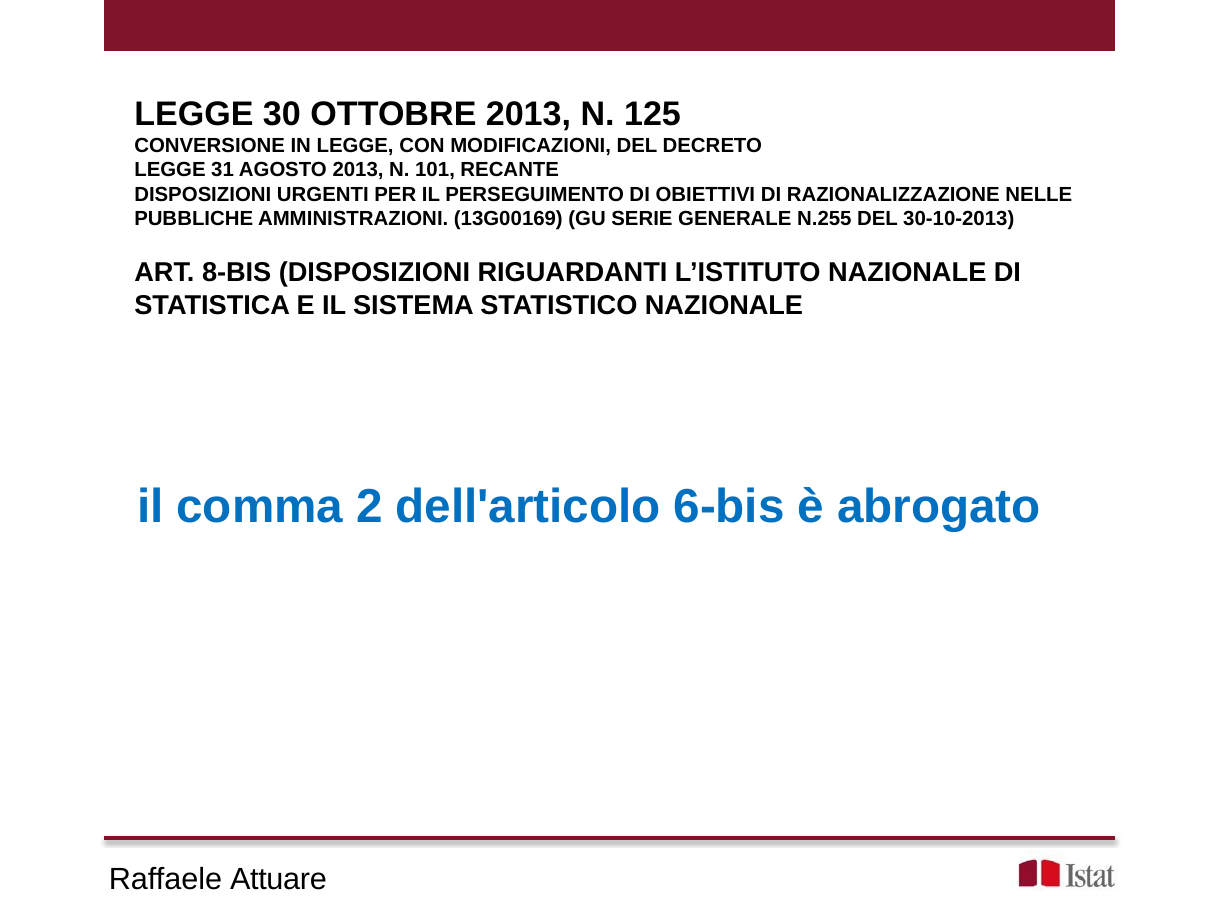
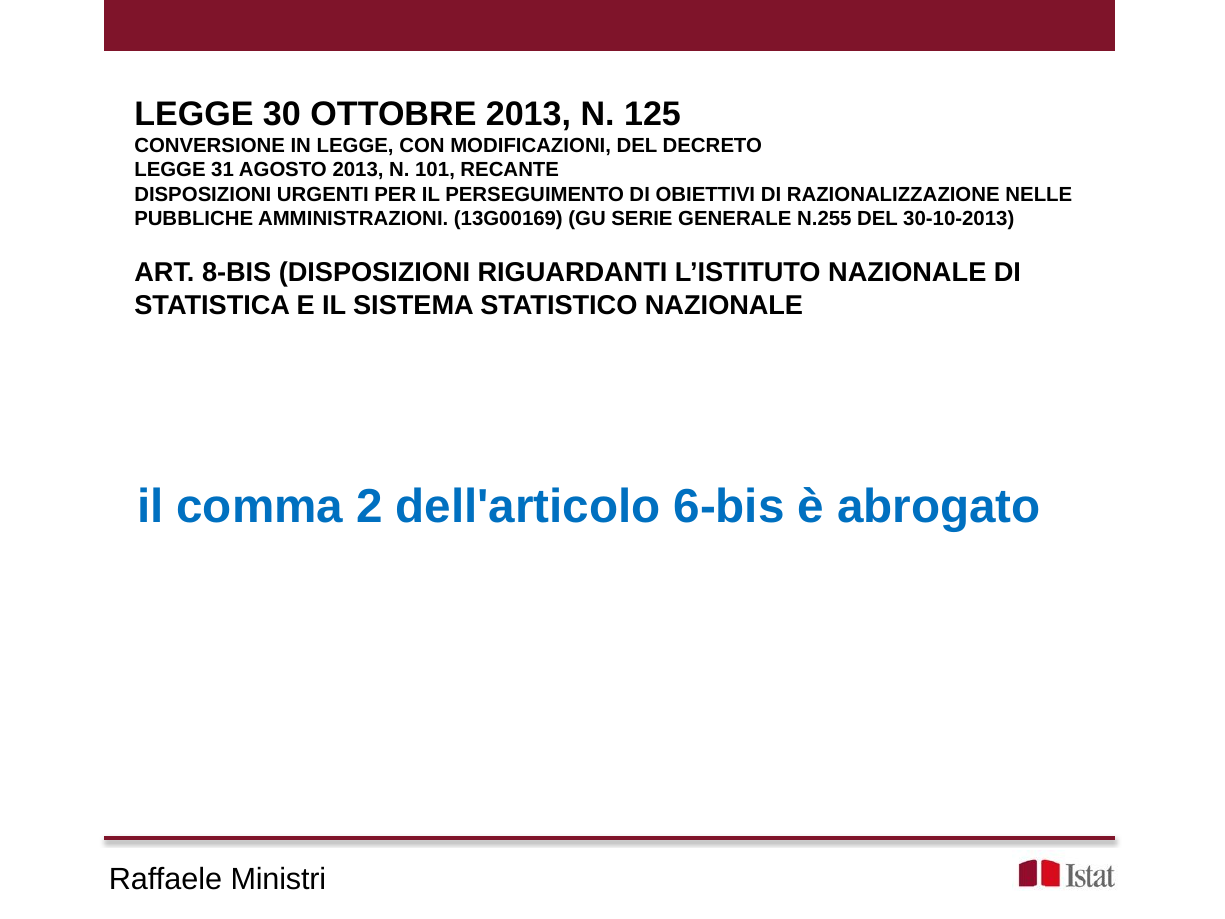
Attuare: Attuare -> Ministri (278, 879)
